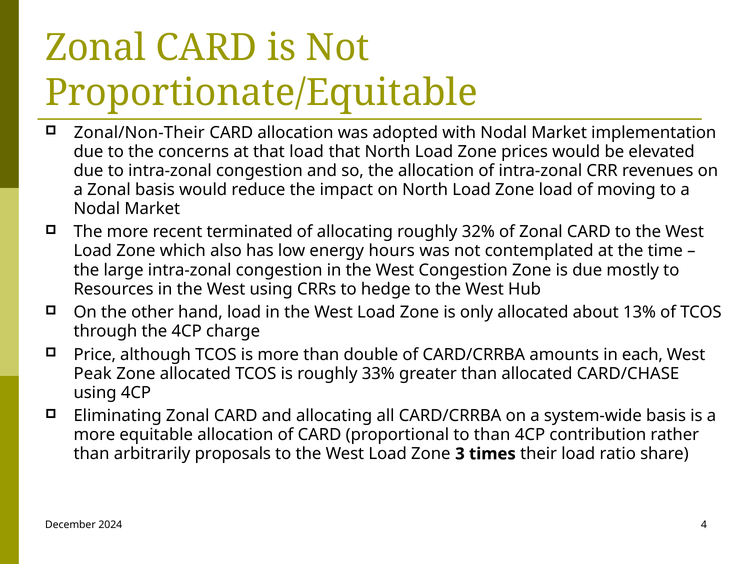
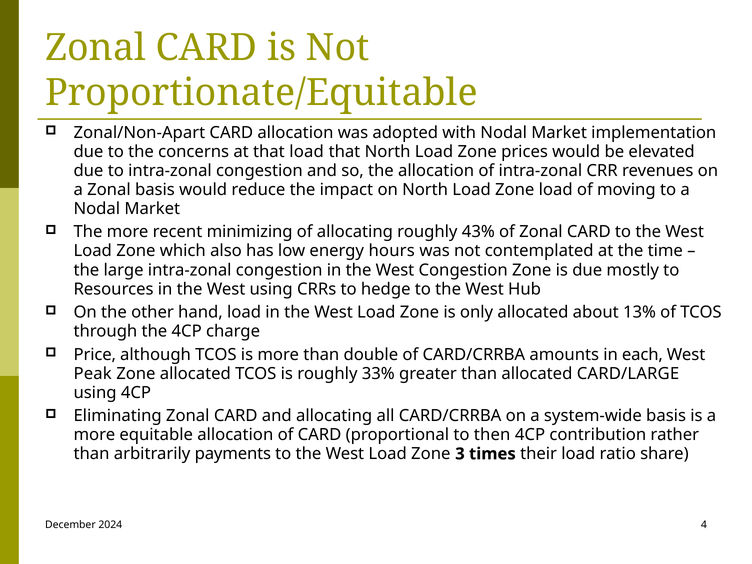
Zonal/Non-Their: Zonal/Non-Their -> Zonal/Non-Apart (139, 133)
terminated: terminated -> minimizing (250, 232)
32%: 32% -> 43% (478, 232)
CARD/CHASE: CARD/CHASE -> CARD/LARGE (628, 374)
to than: than -> then (492, 435)
proposals: proposals -> payments (233, 454)
